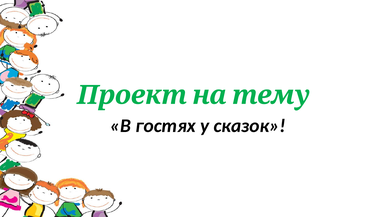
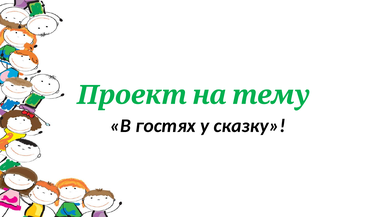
сказок: сказок -> сказку (250, 126)
